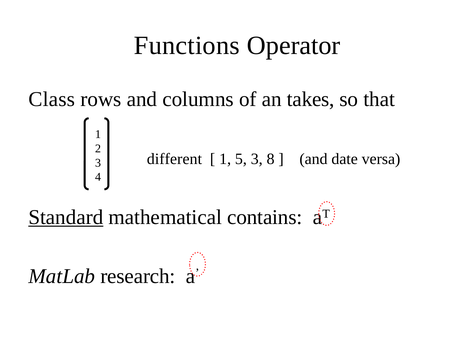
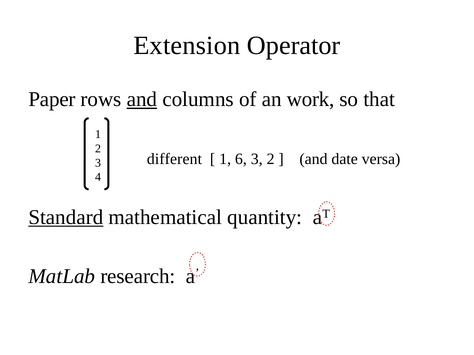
Functions: Functions -> Extension (187, 46)
Class: Class -> Paper (52, 99)
and underline: none -> present (142, 99)
takes: takes -> work (311, 99)
5: 5 -> 6 (241, 159)
3 8: 8 -> 2 (271, 159)
contains: contains -> quantity (265, 217)
